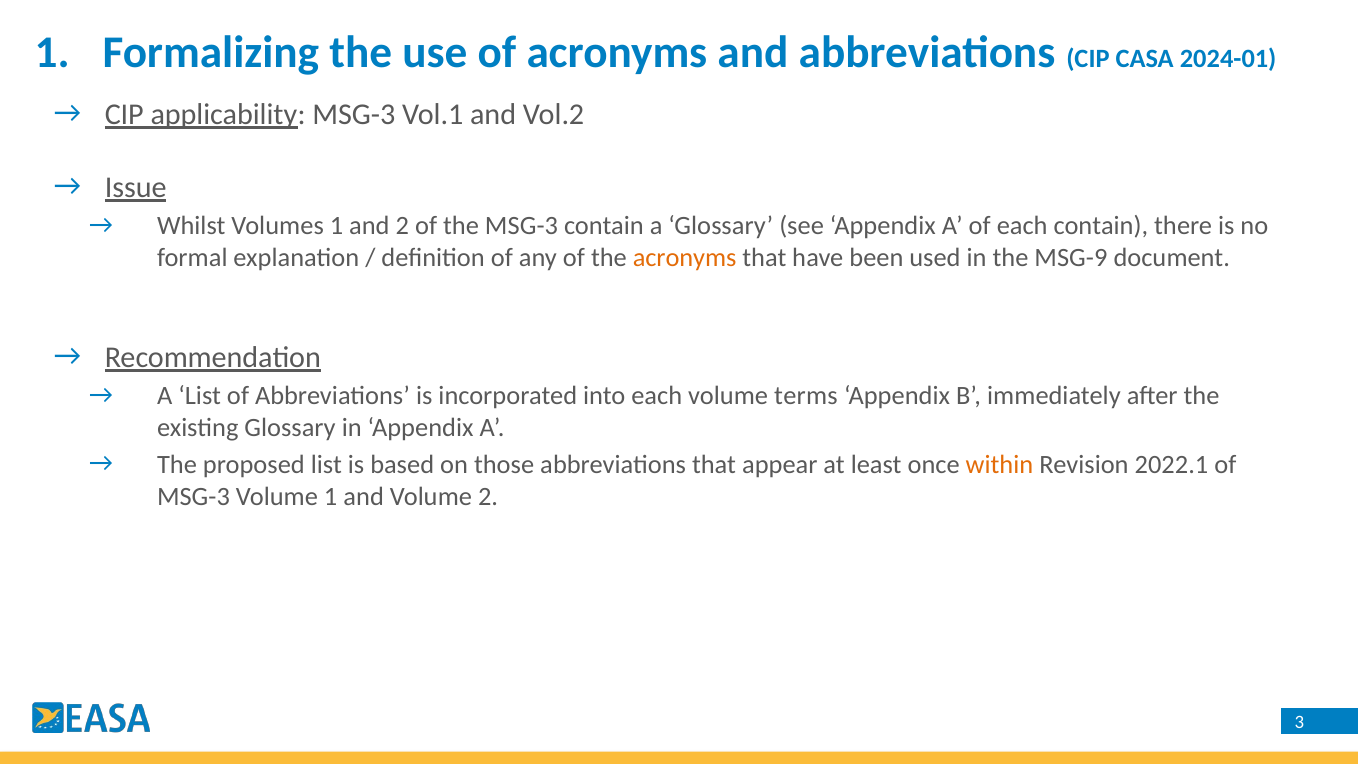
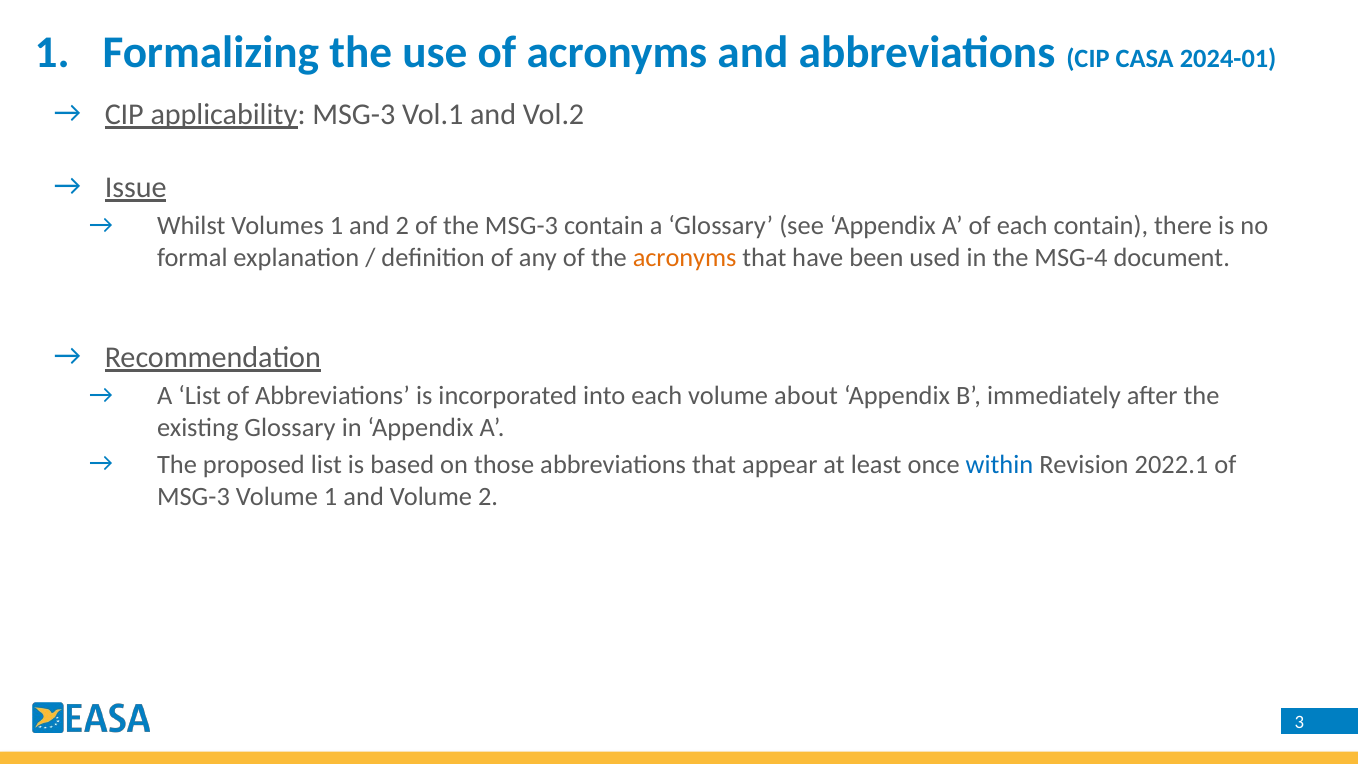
MSG-9: MSG-9 -> MSG-4 (1071, 258)
terms: terms -> about (806, 396)
within colour: orange -> blue (999, 465)
